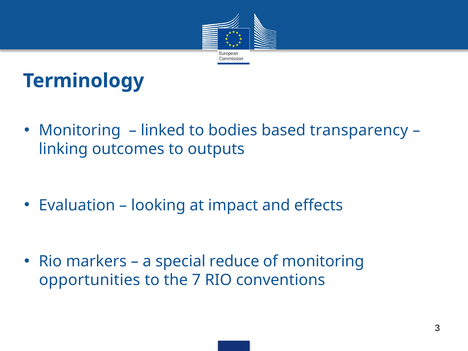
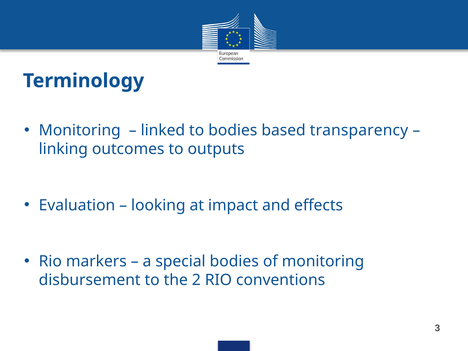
special reduce: reduce -> bodies (234, 261)
opportunities: opportunities -> disbursement (90, 280)
7: 7 -> 2 (196, 280)
